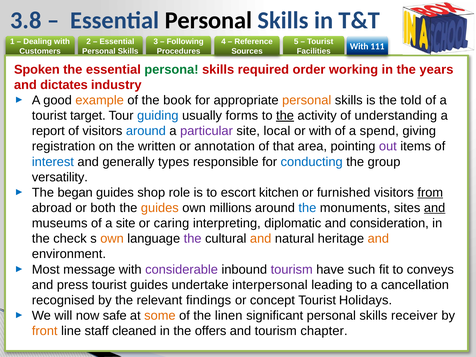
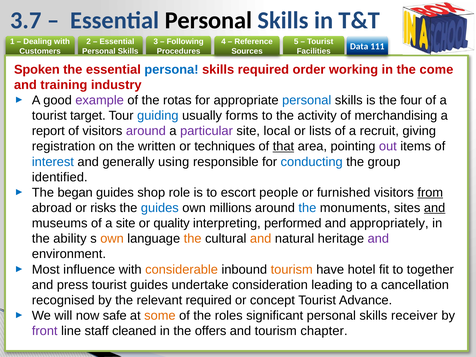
3.8: 3.8 -> 3.7 (26, 20)
With: With -> Data (359, 47)
persona colour: green -> blue (171, 69)
years: years -> come (436, 69)
dictates: dictates -> training (64, 85)
example colour: orange -> purple (100, 100)
book: book -> rotas (177, 100)
personal colour: orange -> blue (307, 100)
told: told -> four (411, 100)
the underline: present -> none (285, 116)
understanding: understanding -> merchandising (396, 116)
around colour: blue -> purple (146, 131)
or with: with -> lists (320, 131)
spend: spend -> recruit (379, 131)
annotation: annotation -> techniques (225, 146)
that underline: none -> present (283, 146)
types: types -> using (174, 162)
versatility: versatility -> identified (60, 177)
kitchen: kitchen -> people (279, 193)
both: both -> risks (103, 208)
guides colour: orange -> blue (160, 208)
caring: caring -> quality (172, 223)
diplomatic: diplomatic -> performed (293, 223)
consideration: consideration -> appropriately (389, 223)
check: check -> ability (70, 239)
the colour: purple -> orange (193, 239)
and colour: orange -> purple (378, 239)
message: message -> influence (89, 269)
considerable colour: purple -> orange (182, 269)
tourism colour: purple -> orange (292, 269)
such: such -> hotel (362, 269)
conveys: conveys -> together (430, 269)
interpersonal: interpersonal -> consideration (270, 285)
relevant findings: findings -> required (209, 300)
Holidays: Holidays -> Advance (366, 300)
linen: linen -> roles (229, 316)
front colour: orange -> purple (45, 331)
